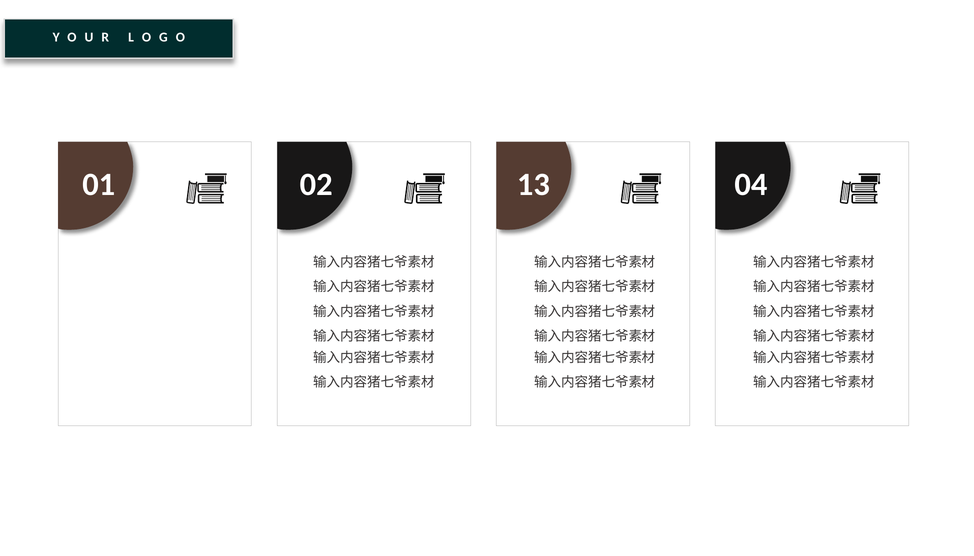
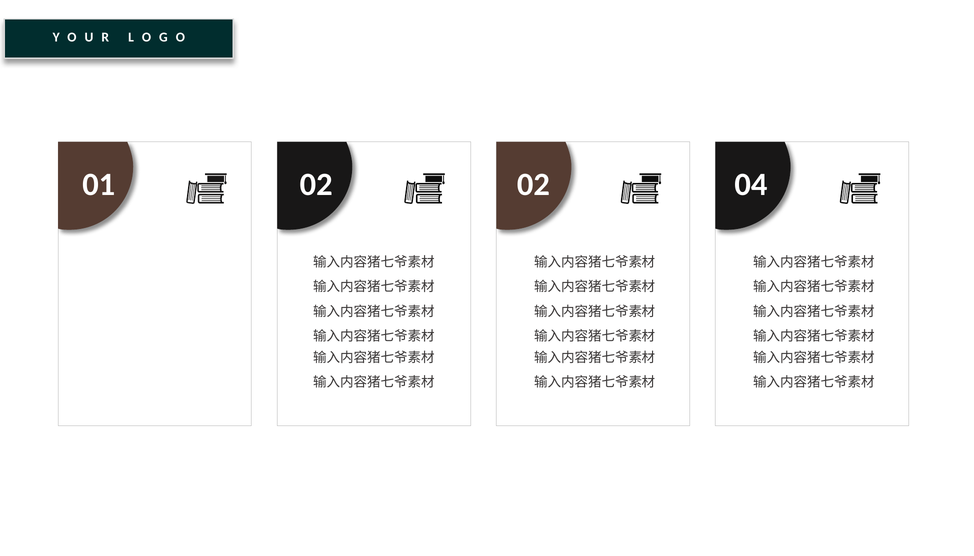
02 13: 13 -> 02 (533, 184)
